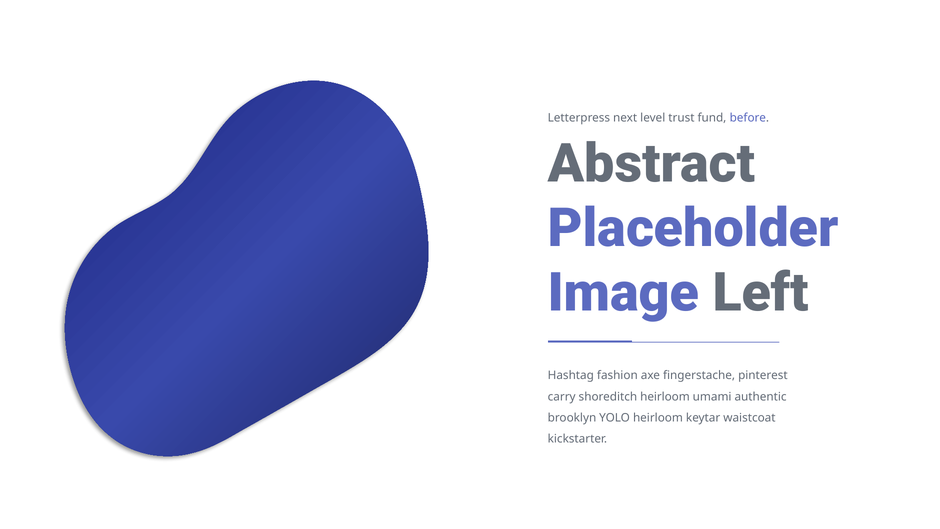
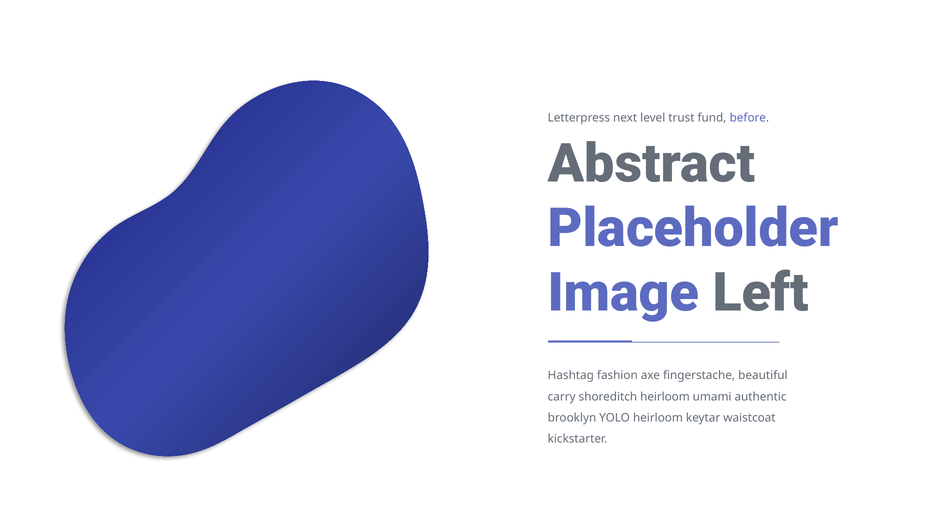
pinterest: pinterest -> beautiful (763, 375)
